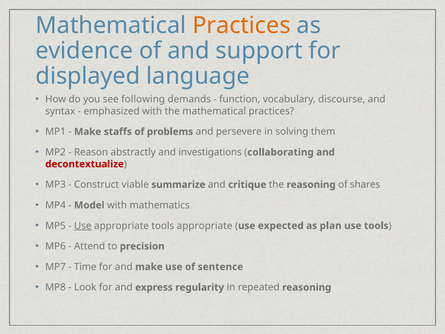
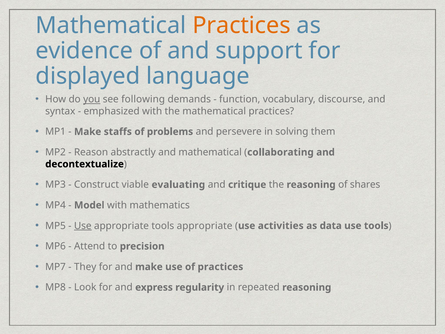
you underline: none -> present (92, 99)
and investigations: investigations -> mathematical (210, 152)
decontextualize colour: red -> black (85, 164)
summarize: summarize -> evaluating (178, 185)
expected: expected -> activities (281, 226)
plan: plan -> data (331, 226)
Time: Time -> They (85, 267)
of sentence: sentence -> practices (220, 267)
